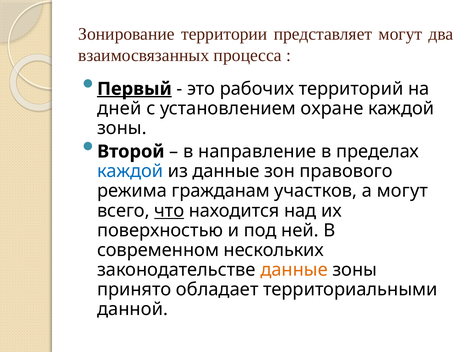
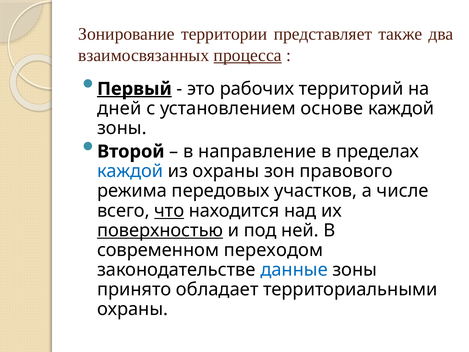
представляет могут: могут -> также (400, 34)
процесса underline: none -> present (248, 55)
охране: охране -> основе (332, 108)
из данные: данные -> охраны (226, 171)
гражданам: гражданам -> передовых (221, 191)
а могут: могут -> числе (403, 191)
поверхностью underline: none -> present (160, 230)
нескольких: нескольких -> переходом (274, 250)
данные colour: orange -> blue (294, 270)
данной: данной -> охраны (133, 309)
